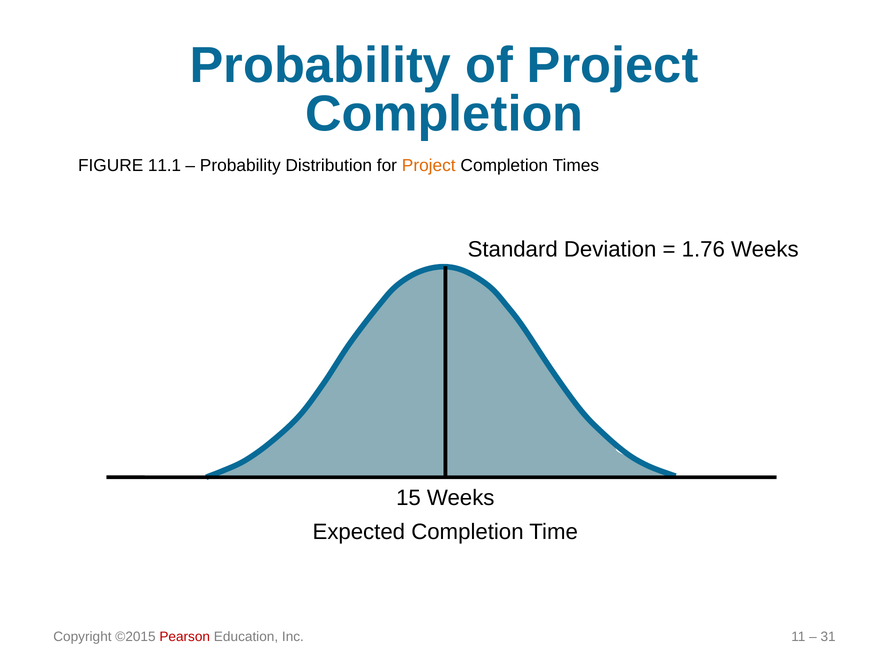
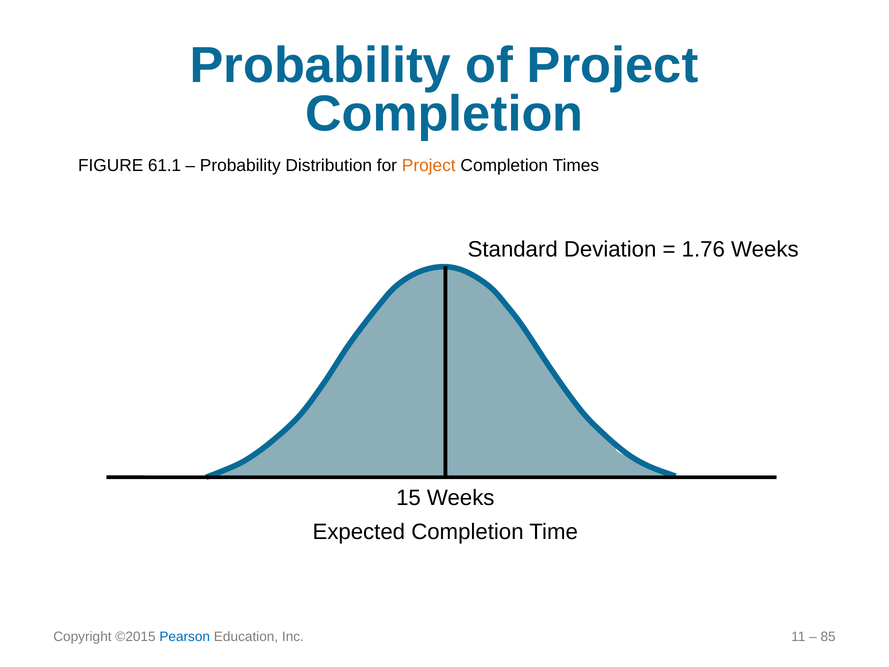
11.1: 11.1 -> 61.1 (165, 165)
Pearson colour: red -> blue (185, 637)
31: 31 -> 85 (828, 637)
